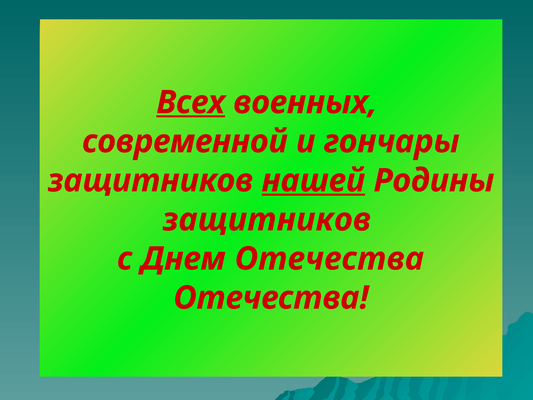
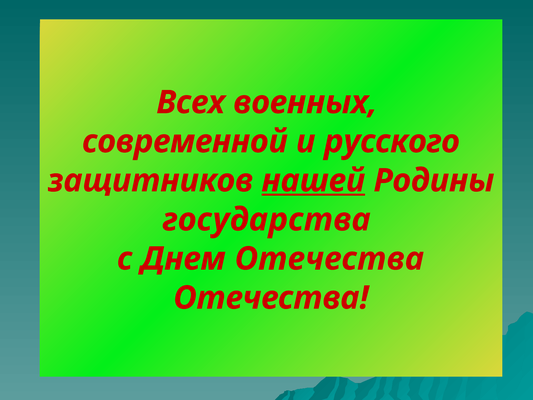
Всех underline: present -> none (191, 102)
гончары: гончары -> русского (392, 141)
защитников: защитников -> государства (267, 220)
